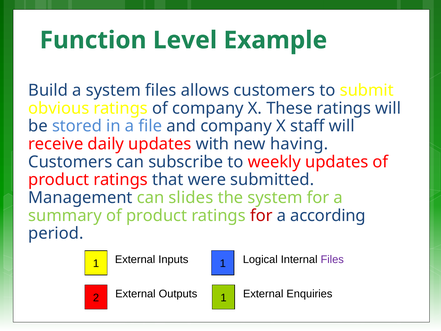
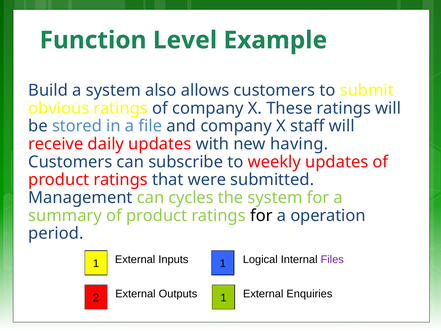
system files: files -> also (161, 90)
slides: slides -> cycles (191, 198)
for colour: red -> black (261, 215)
according: according -> operation (328, 215)
